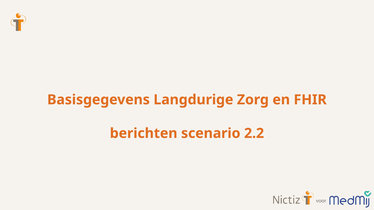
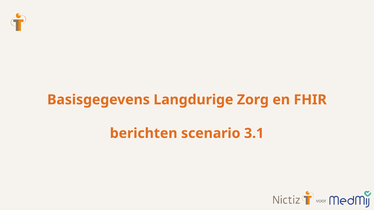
2.2: 2.2 -> 3.1 (254, 134)
